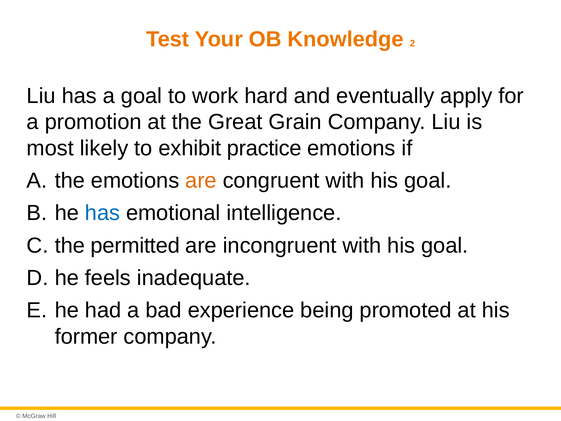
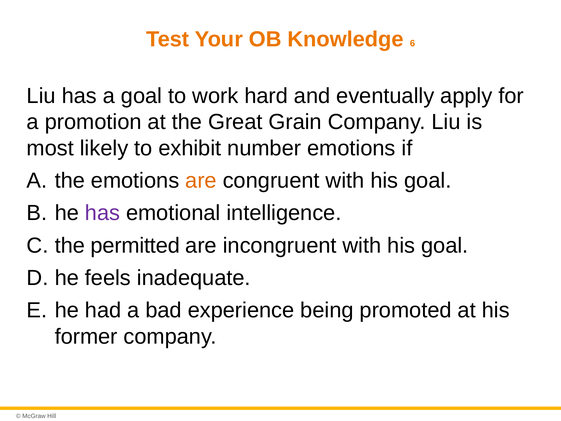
2: 2 -> 6 (412, 43)
practice: practice -> number (264, 148)
has colour: blue -> purple (102, 213)
